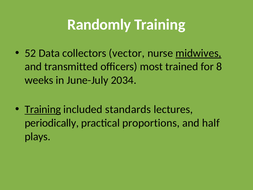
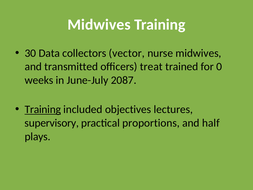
Randomly: Randomly -> Midwives (99, 24)
52: 52 -> 30 (30, 53)
midwives underline: present -> none (198, 53)
most: most -> treat (151, 67)
8: 8 -> 0 (219, 67)
2034: 2034 -> 2087 (124, 80)
standards: standards -> objectives (128, 109)
periodically: periodically -> supervisory (52, 123)
